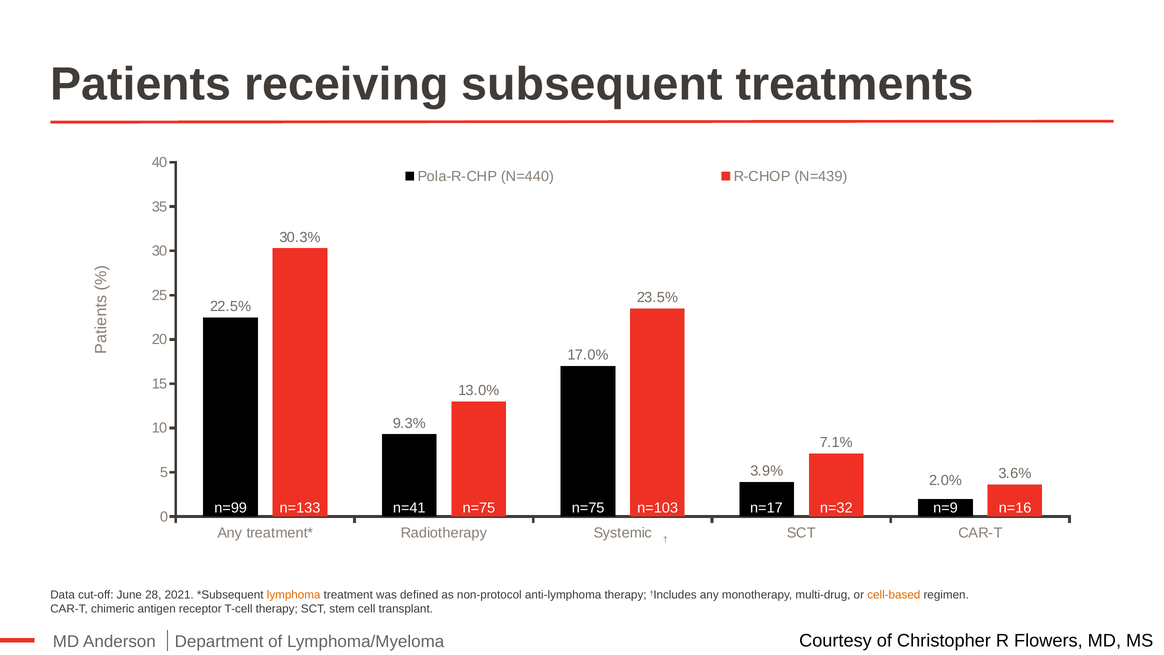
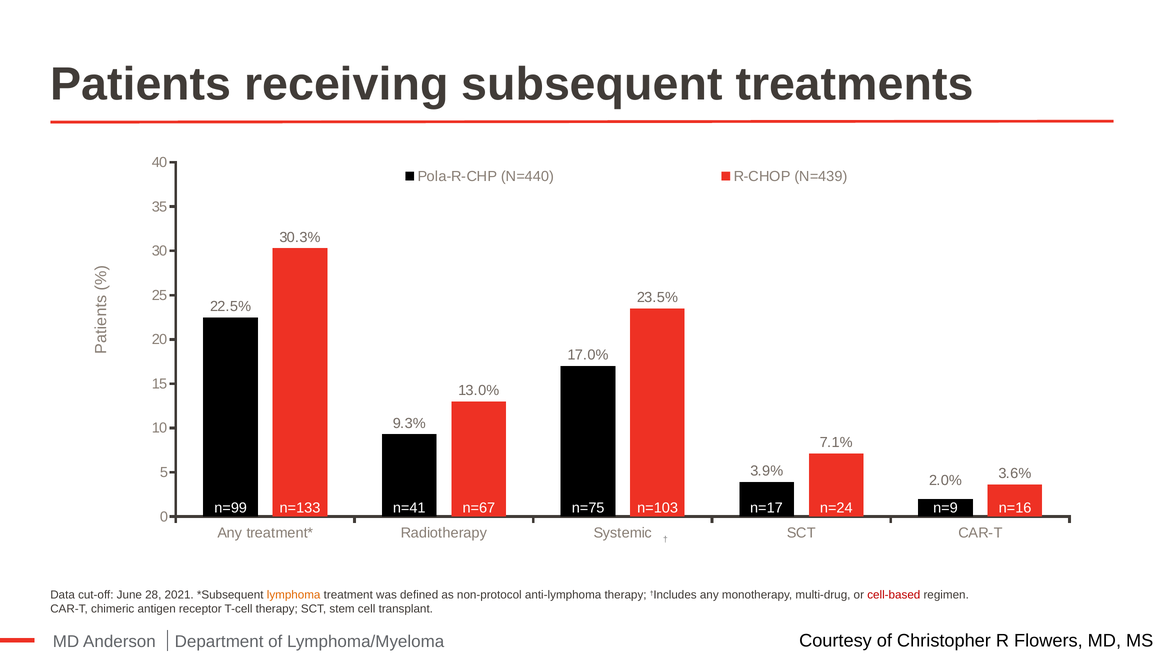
n=41 n=75: n=75 -> n=67 (479, 508)
n=32: n=32 -> n=24 (836, 508)
cell-based colour: orange -> red (894, 595)
